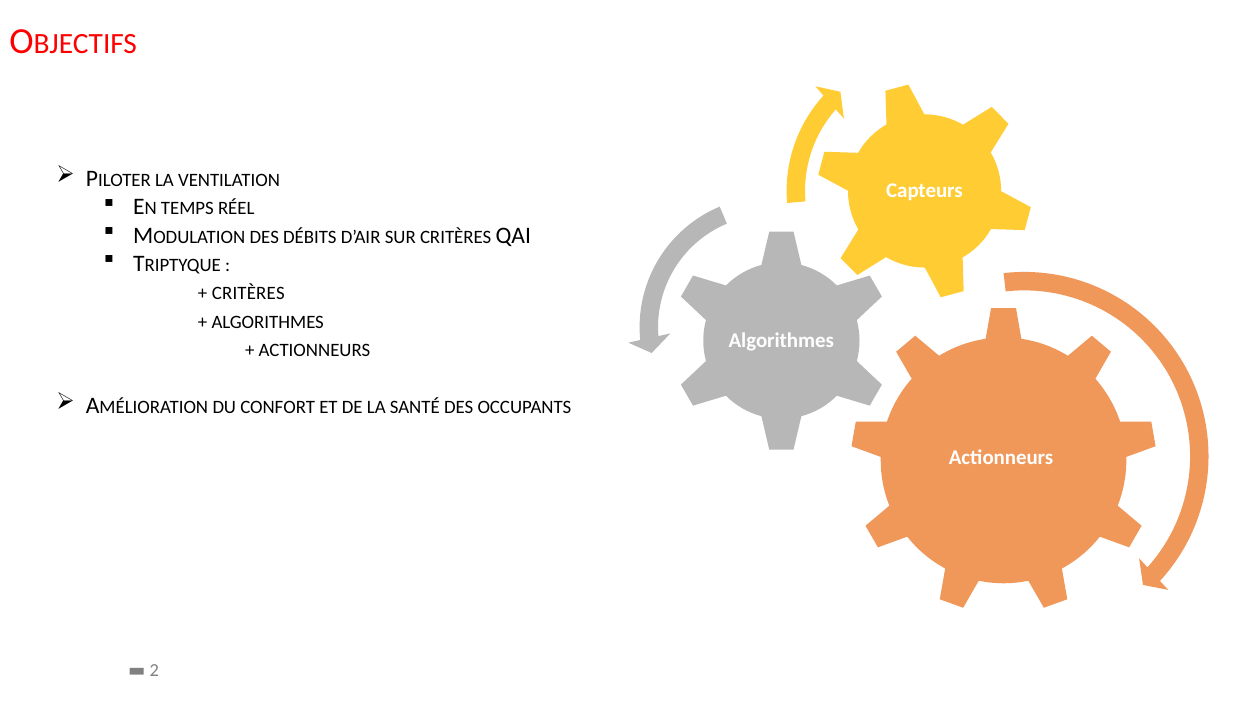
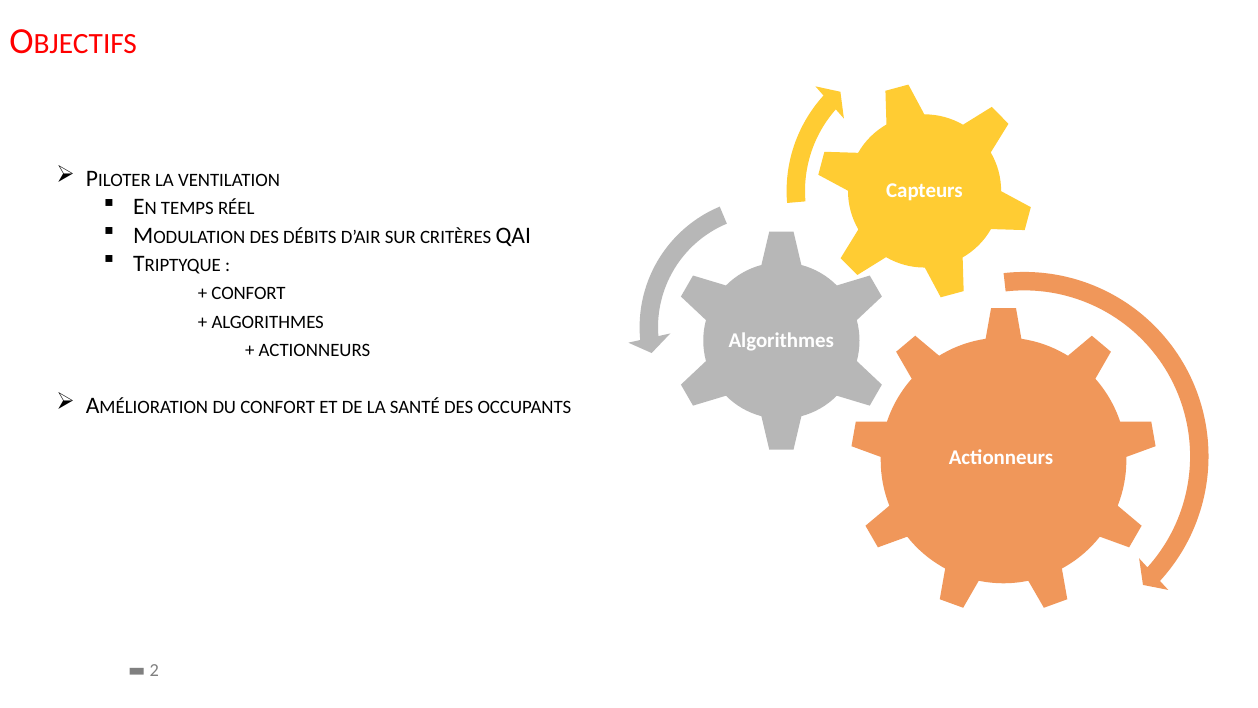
CRITÈRES: CRITÈRES -> CONFORT (248, 294)
